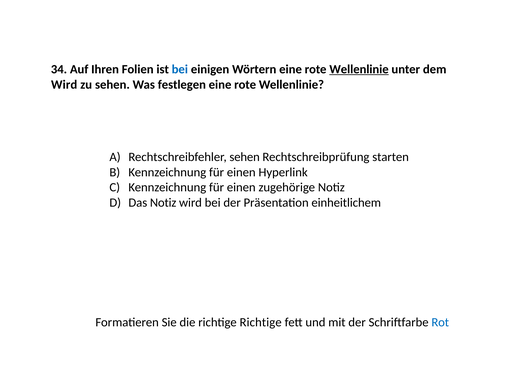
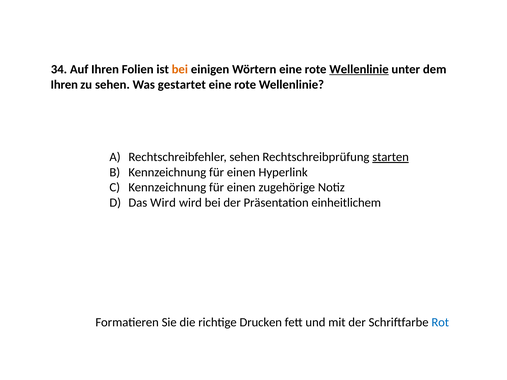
bei colour: blue -> orange (180, 69)
Wird: Wird -> Ihren (64, 85)
festlegen: festlegen -> gestartet (182, 85)
starten underline: none -> present (391, 157)
Das Notiz: Notiz -> Wird (163, 203)
richtige Richtige: Richtige -> Drucken (261, 323)
